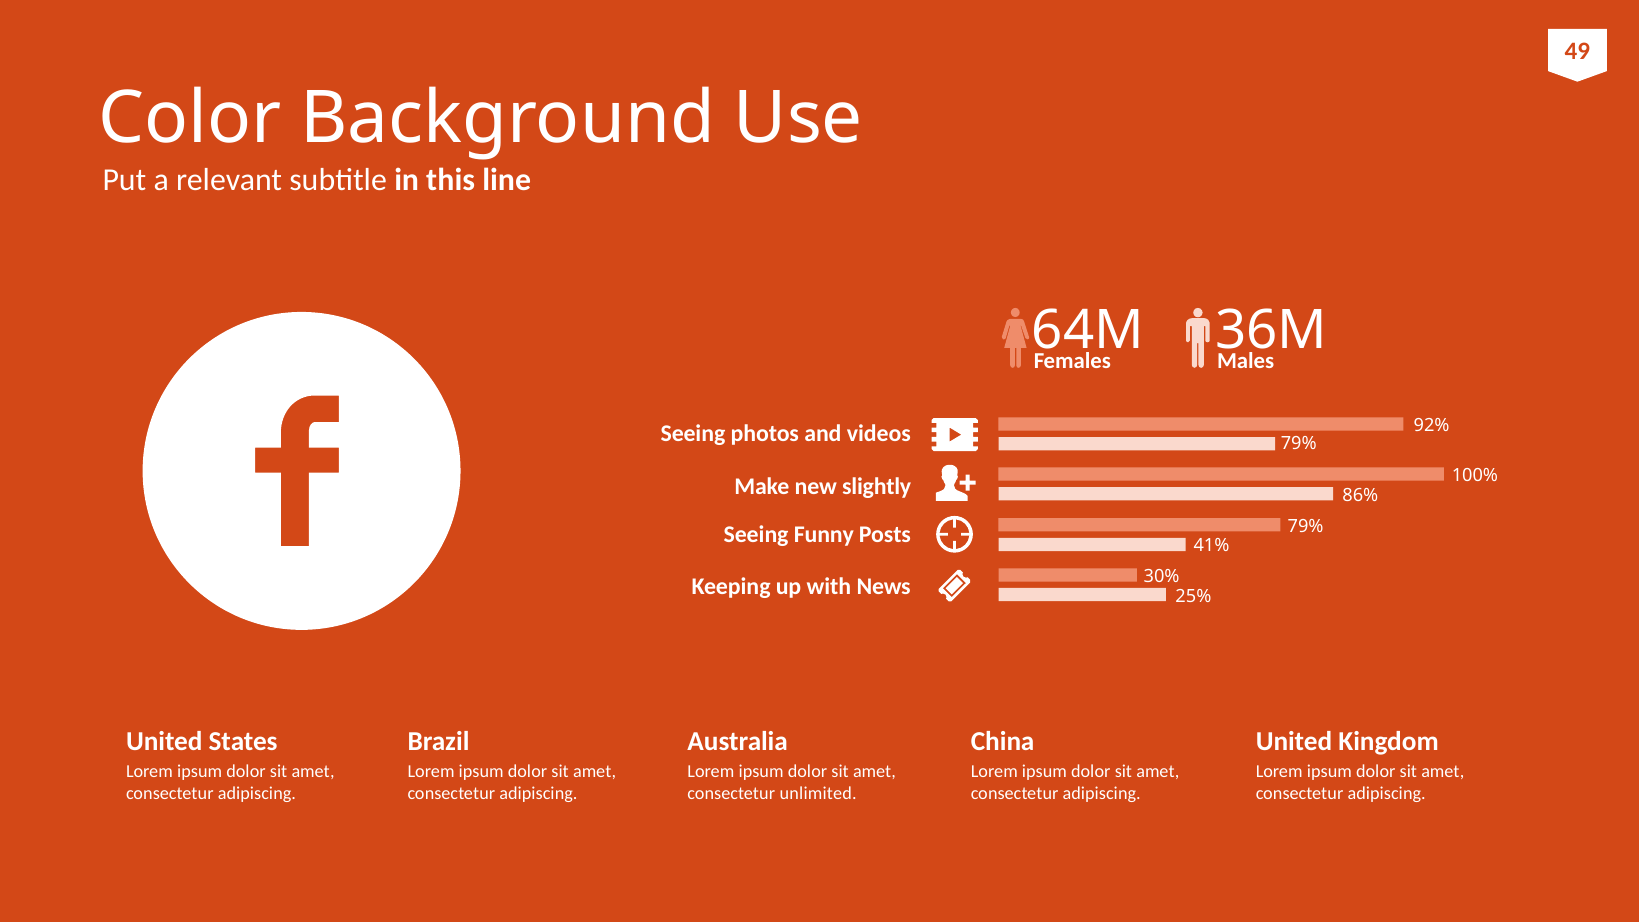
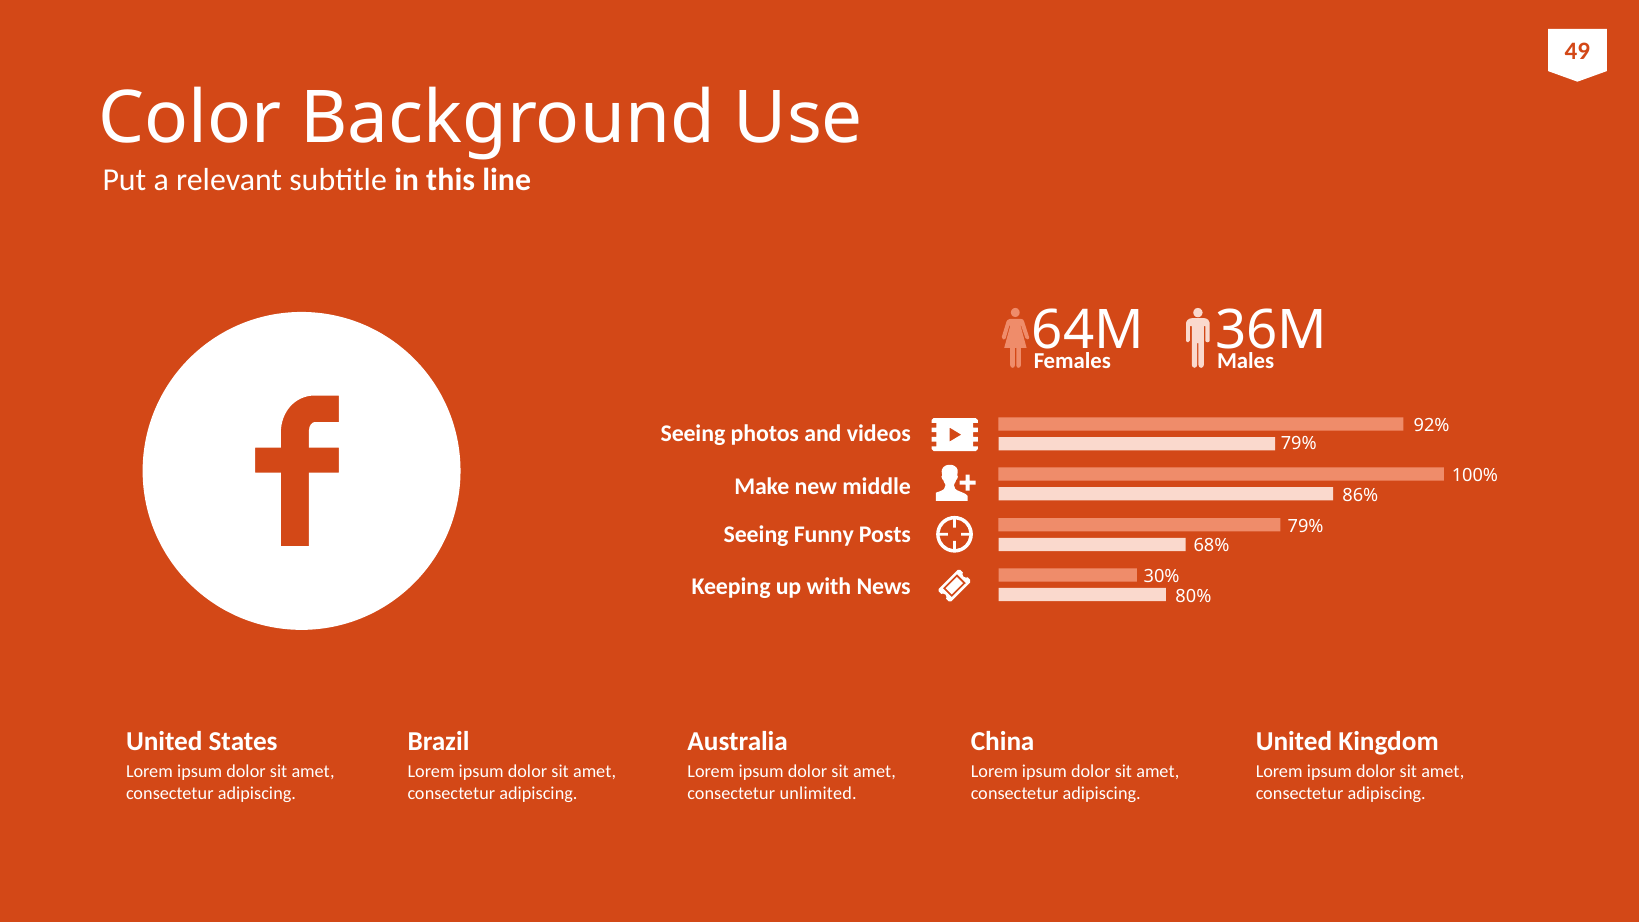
slightly: slightly -> middle (877, 486)
41%: 41% -> 68% (1212, 546)
25%: 25% -> 80% (1193, 596)
